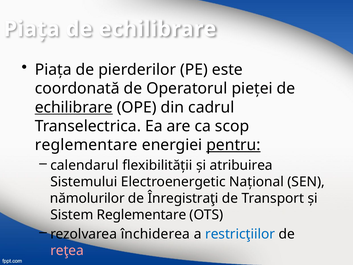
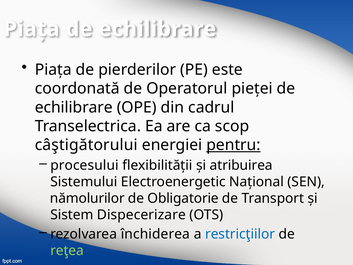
echilibrare underline: present -> none (74, 107)
reglementare: reglementare -> câştigătorului (86, 145)
calendarul: calendarul -> procesului (84, 165)
Înregistraţi: Înregistraţi -> Obligatorie (183, 198)
Sistem Reglementare: Reglementare -> Dispecerizare (141, 215)
reţea colour: pink -> light green (67, 250)
